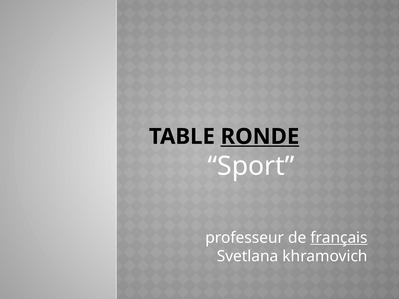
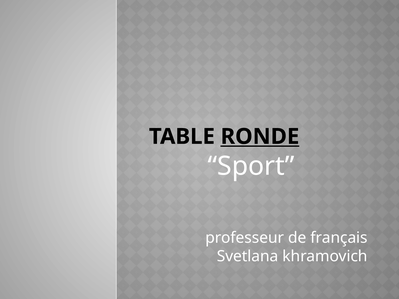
français underline: present -> none (339, 238)
